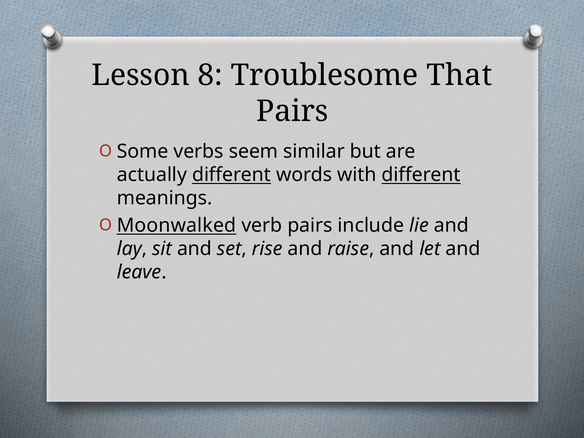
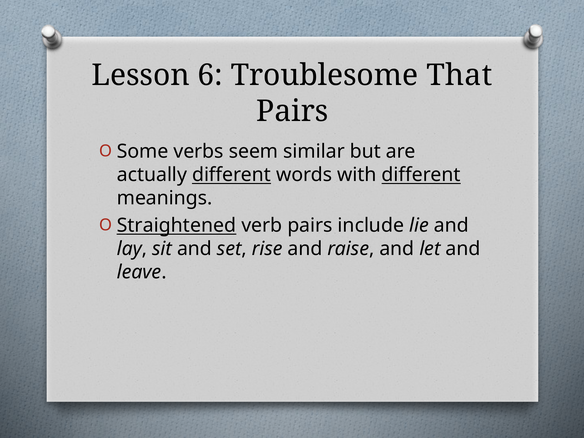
8: 8 -> 6 (210, 75)
Moonwalked: Moonwalked -> Straightened (177, 225)
